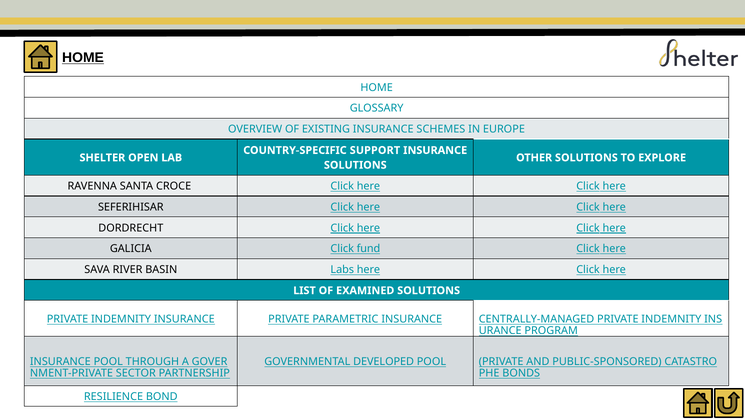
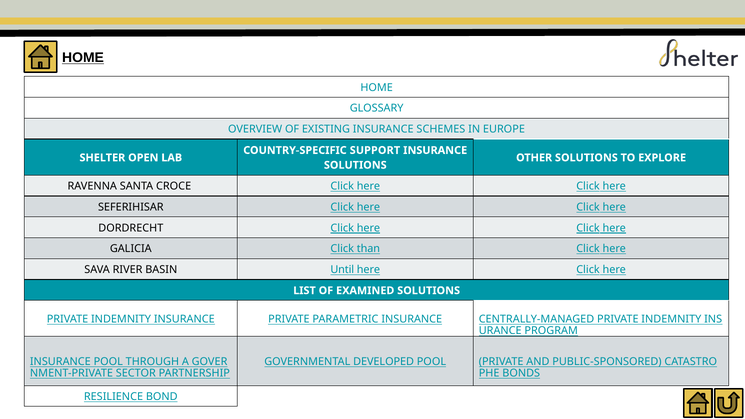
fund: fund -> than (368, 249)
Labs: Labs -> Until (342, 270)
